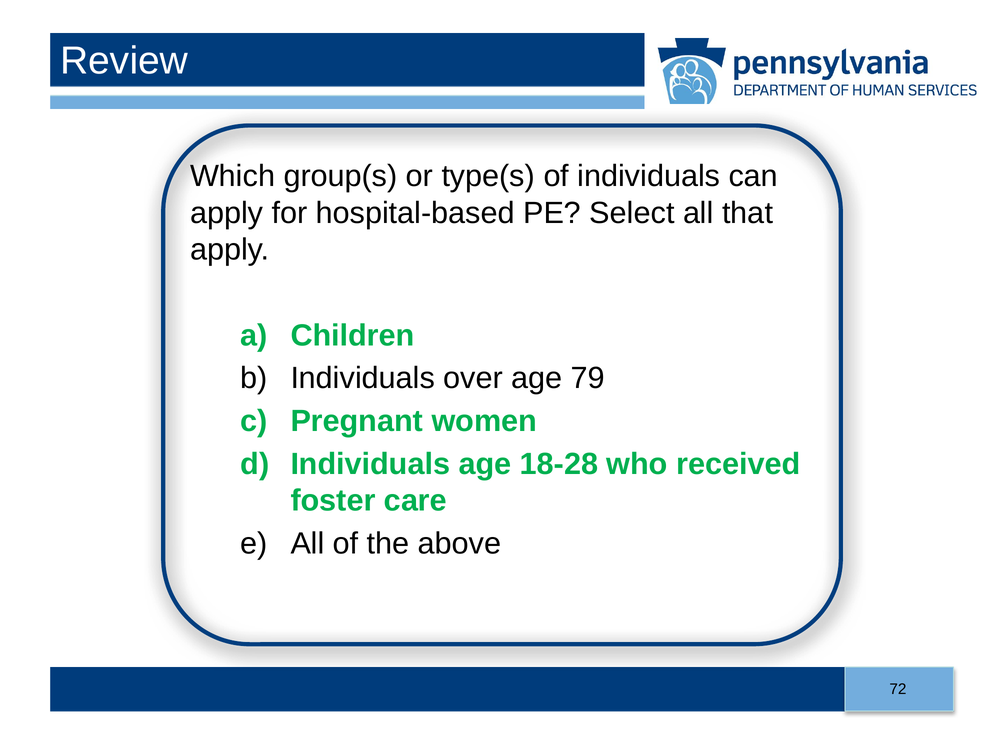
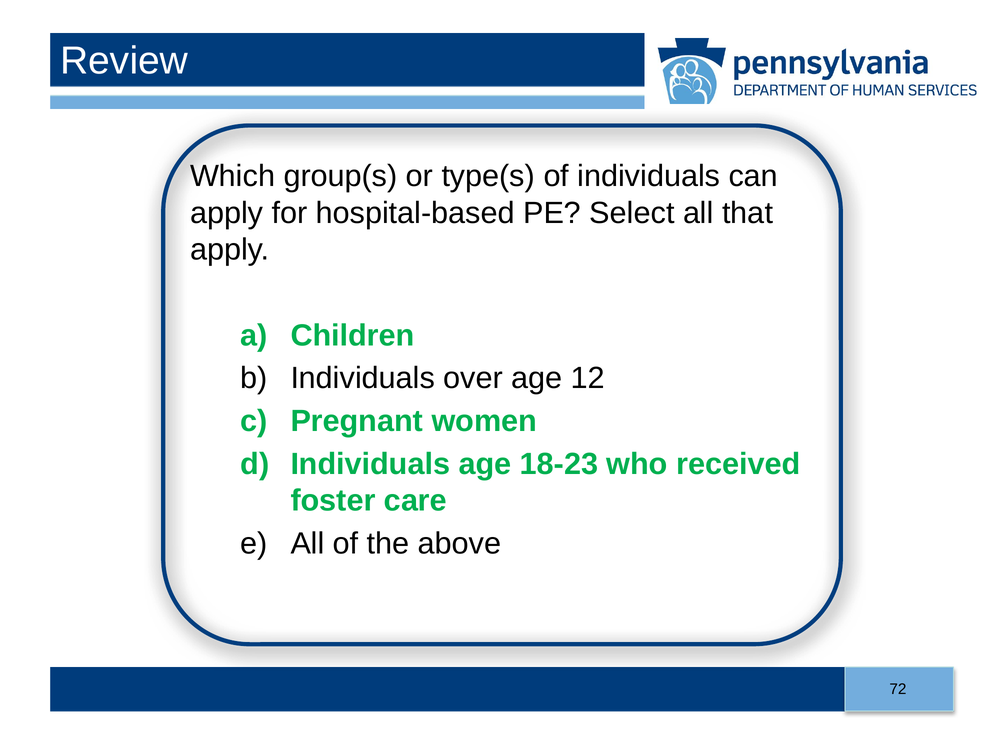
79: 79 -> 12 (588, 378)
18-28: 18-28 -> 18-23 (559, 464)
